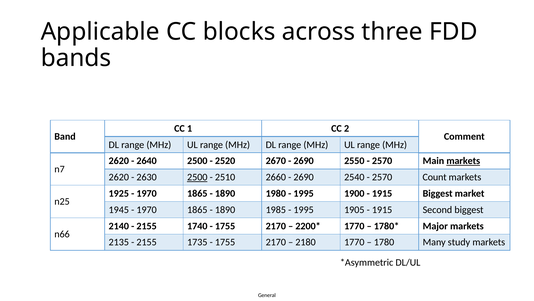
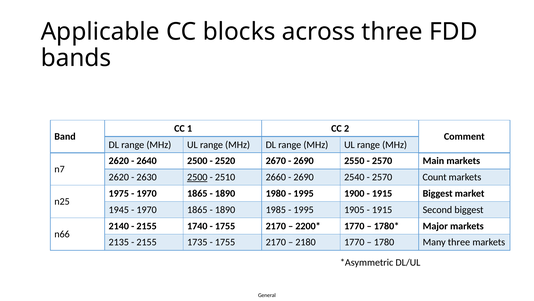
markets underline: present -> none (463, 161)
1925: 1925 -> 1975 (119, 193)
Many study: study -> three (459, 242)
